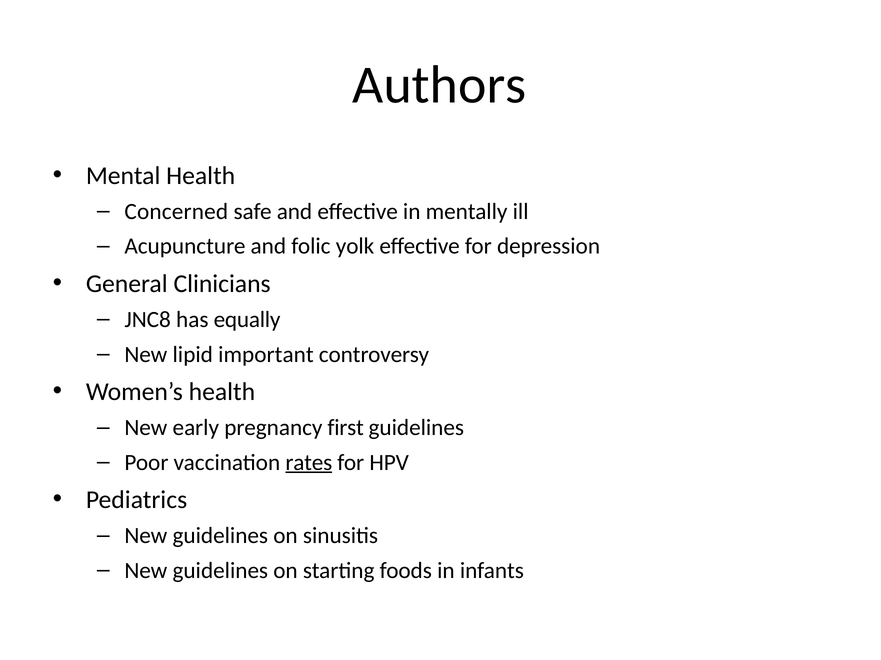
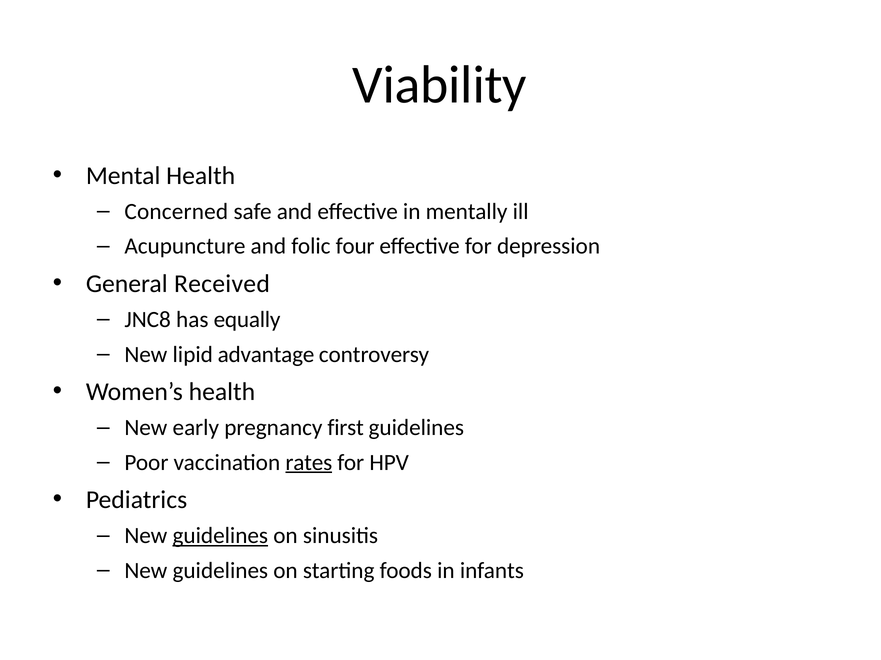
Authors: Authors -> Viability (440, 85)
yolk: yolk -> four (355, 247)
Clinicians: Clinicians -> Received (222, 284)
important: important -> advantage (266, 355)
guidelines underline: none -> present (220, 536)
